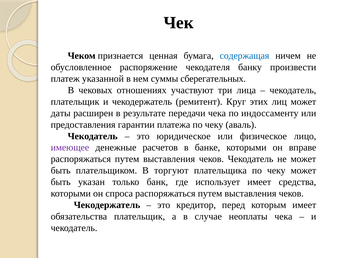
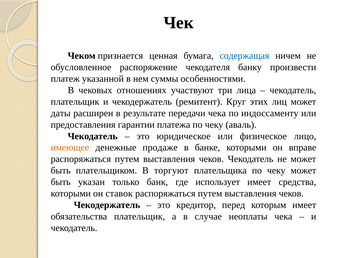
сберегательных: сберегательных -> особенностями (213, 79)
имеющее colour: purple -> orange (70, 148)
расчетов: расчетов -> продаже (160, 148)
спроса: спроса -> ставок (119, 193)
